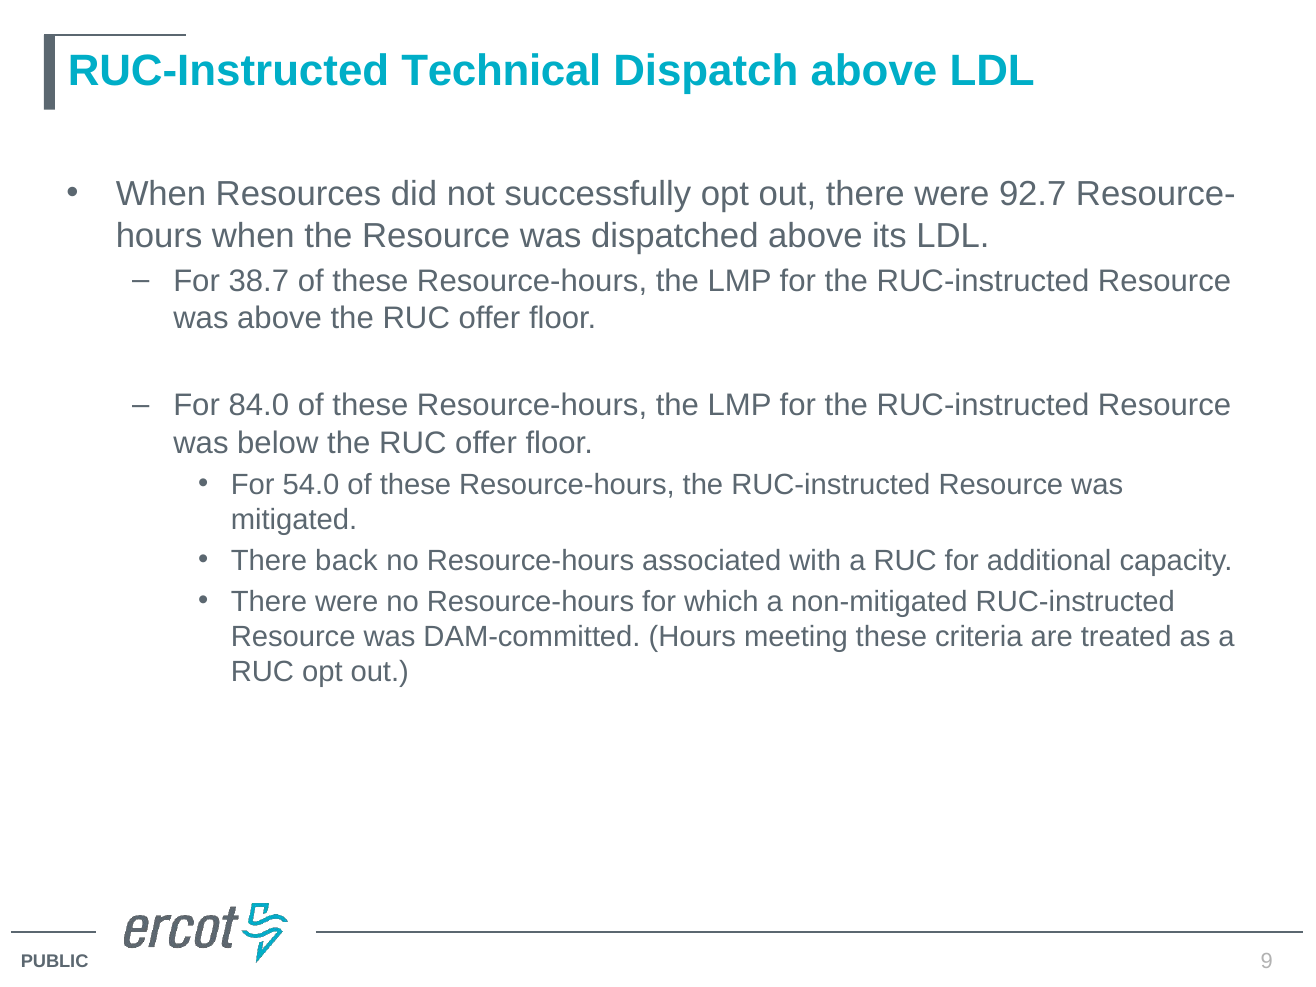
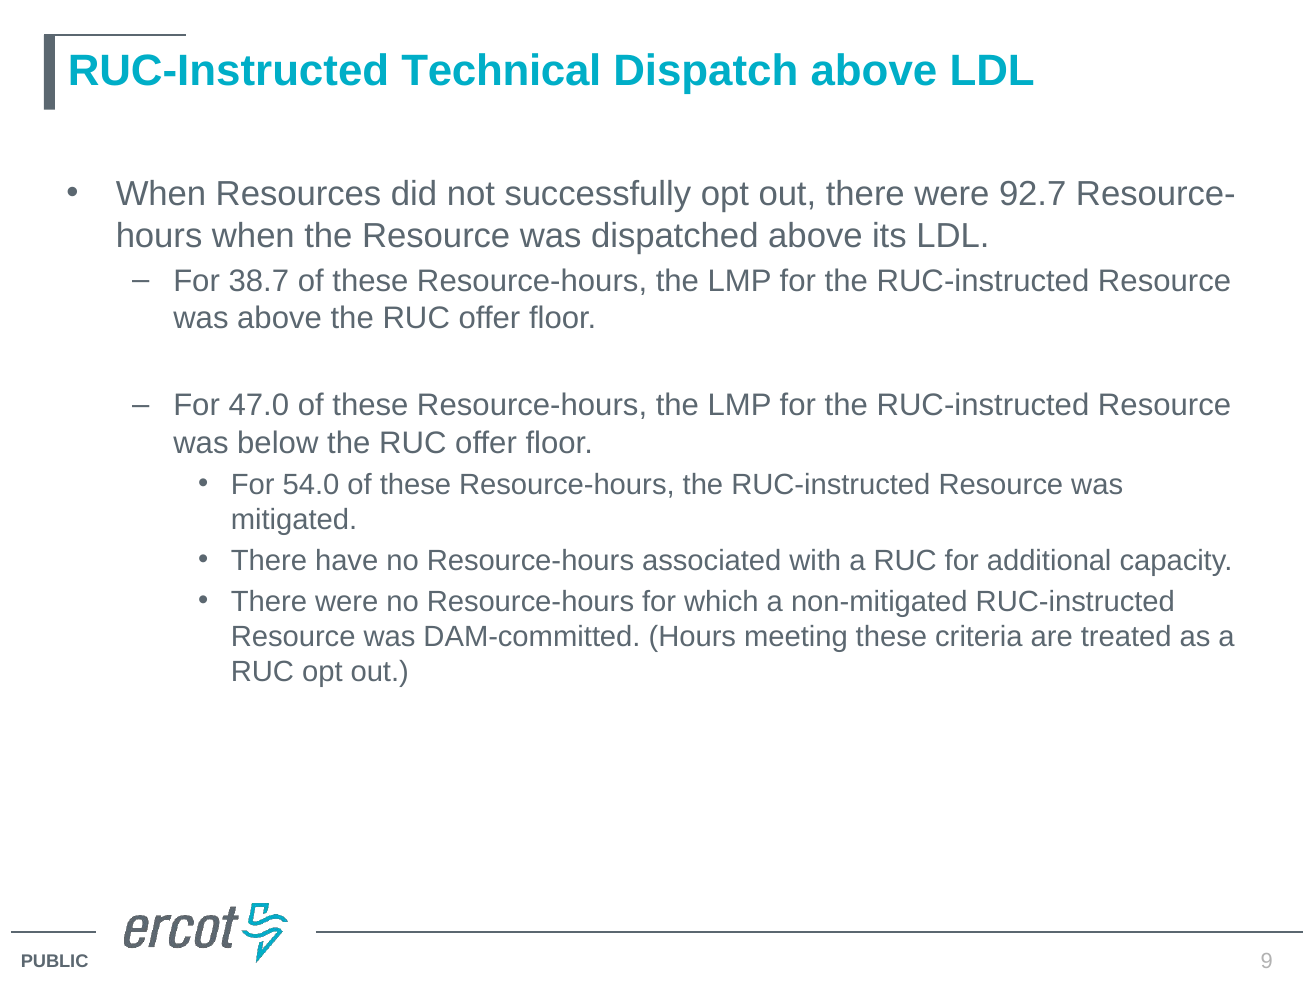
84.0: 84.0 -> 47.0 (259, 406)
back: back -> have (347, 561)
